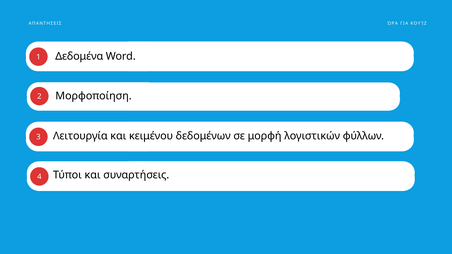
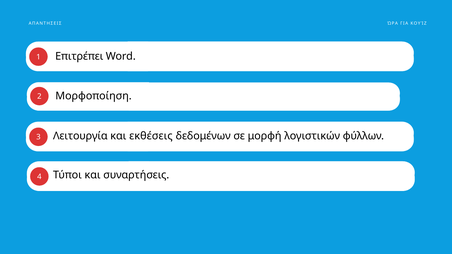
Δεδομένα: Δεδομένα -> Επιτρέπει (79, 56)
κειμένου: κειμένου -> εκθέσεις (151, 136)
